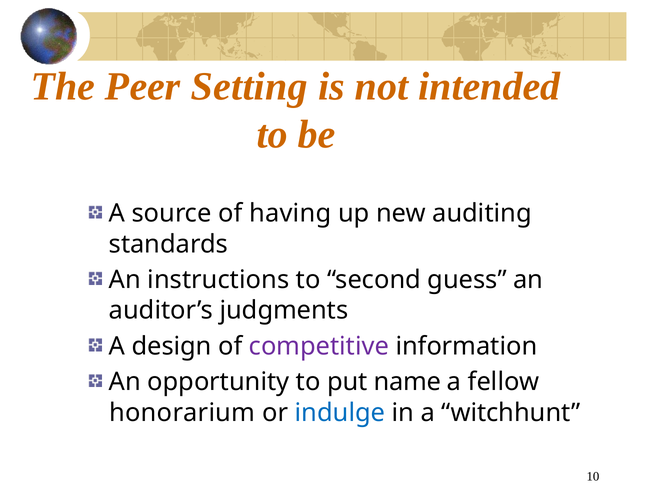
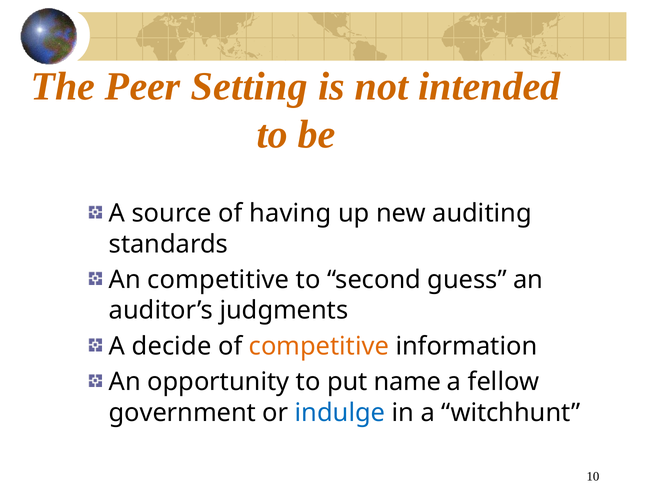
An instructions: instructions -> competitive (218, 280)
design: design -> decide (172, 346)
competitive colour: purple -> orange (319, 346)
honorarium: honorarium -> government (182, 412)
